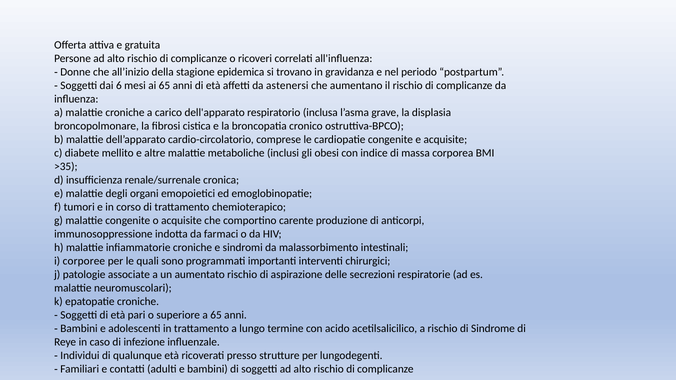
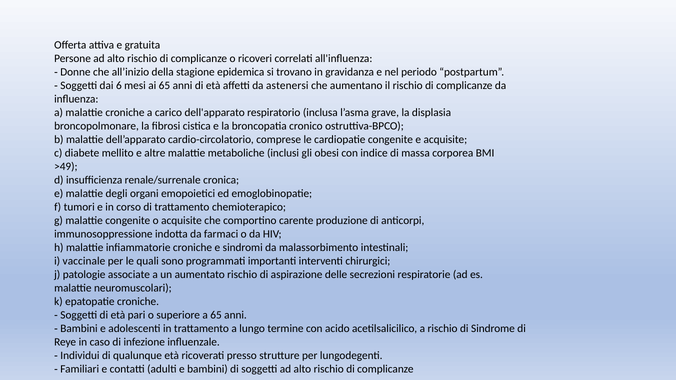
>35: >35 -> >49 (66, 166)
corporee: corporee -> vaccinale (84, 261)
